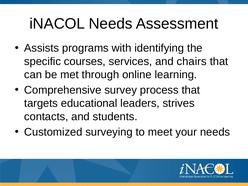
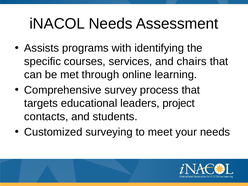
strives: strives -> project (179, 103)
